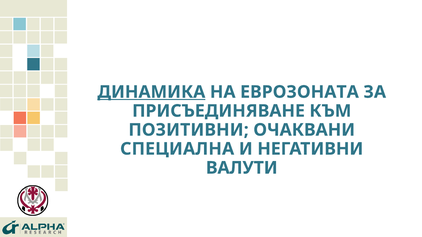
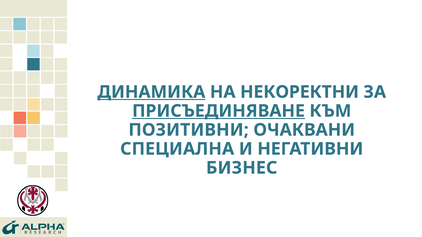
ЕВРОЗОНАТА: ЕВРОЗОНАТА -> НЕКОРЕКТНИ (300, 92)
ПРИСЪЕДИНЯВАНЕ underline: none -> present (218, 111)
ВАЛУТИ: ВАЛУТИ -> БИЗНЕС (242, 168)
